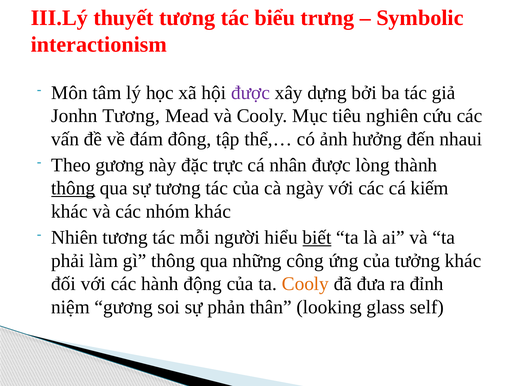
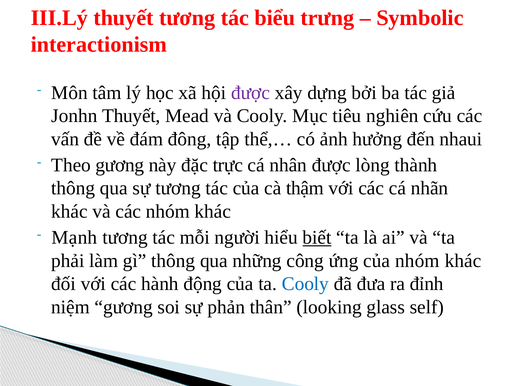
Jonhn Tương: Tương -> Thuyết (131, 116)
thông underline: present -> none (73, 188)
ngày: ngày -> thậm (305, 188)
kiếm: kiếm -> nhãn (429, 188)
Nhiên: Nhiên -> Mạnh (74, 237)
của tưởng: tưởng -> nhóm (417, 260)
Cooly colour: orange -> blue (305, 283)
